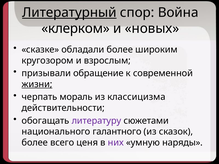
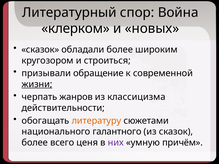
Литературный underline: present -> none (69, 13)
сказке: сказке -> сказок (40, 50)
взрослым: взрослым -> строиться (107, 61)
мораль: мораль -> жанров (76, 97)
литературу colour: purple -> orange (96, 121)
наряды: наряды -> причём (183, 143)
